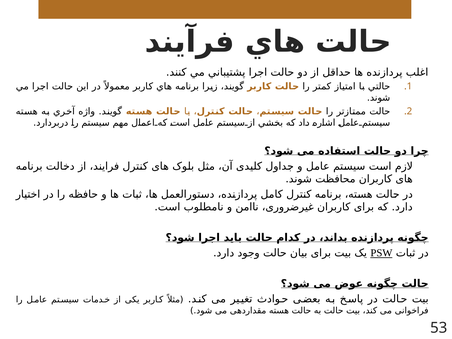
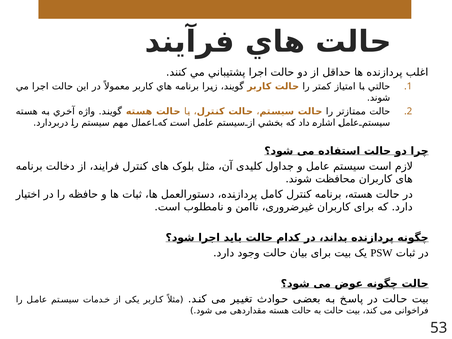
PSW underline: present -> none (381, 253)
